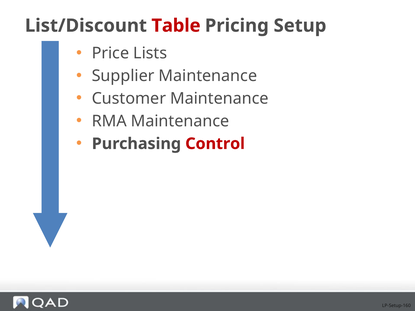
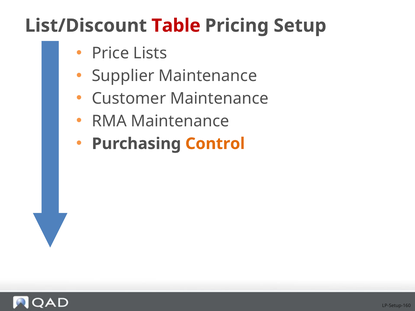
Control colour: red -> orange (215, 144)
